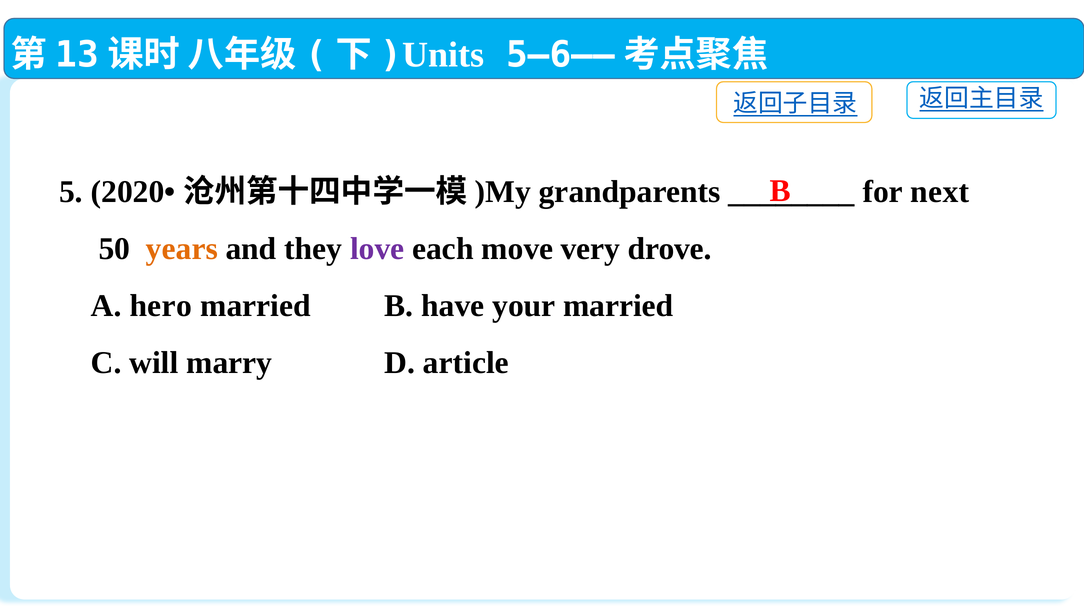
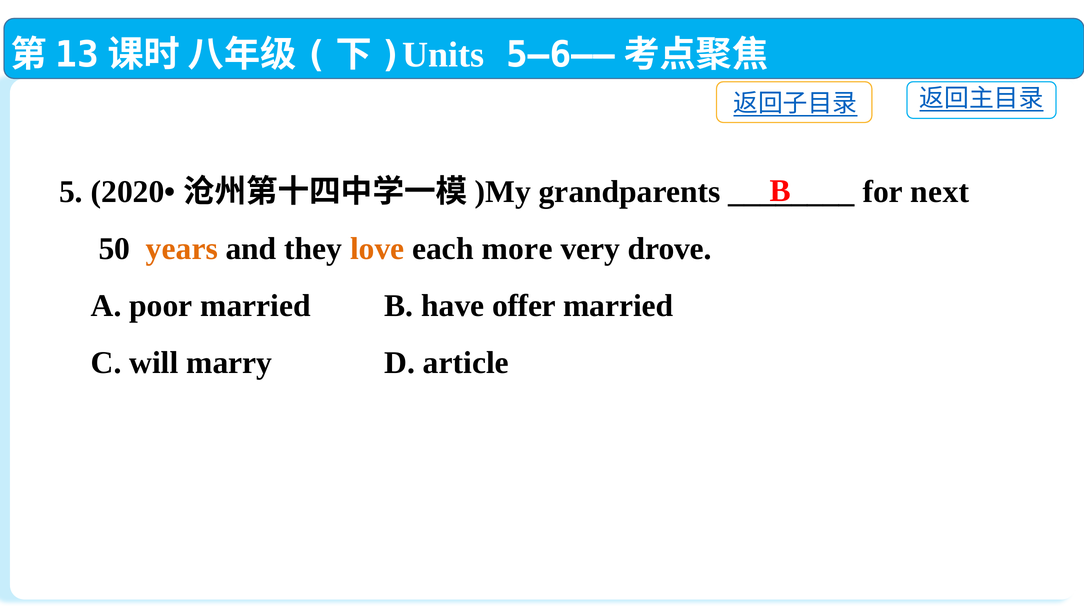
love colour: purple -> orange (377, 249)
move: move -> more (517, 249)
hero: hero -> poor (161, 306)
your: your -> offer (524, 306)
